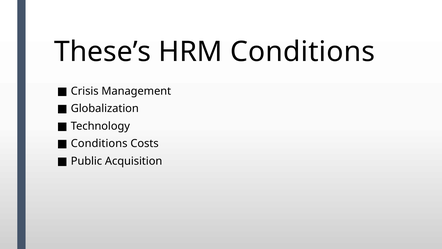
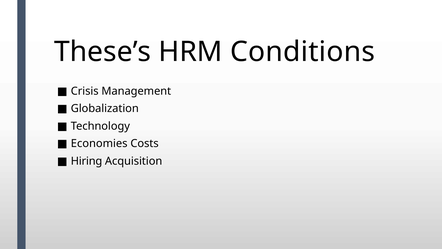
Conditions: Conditions -> Economies (99, 143)
Public: Public -> Hiring (87, 161)
